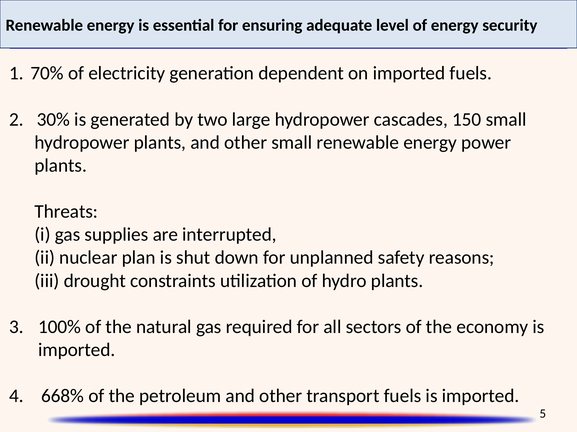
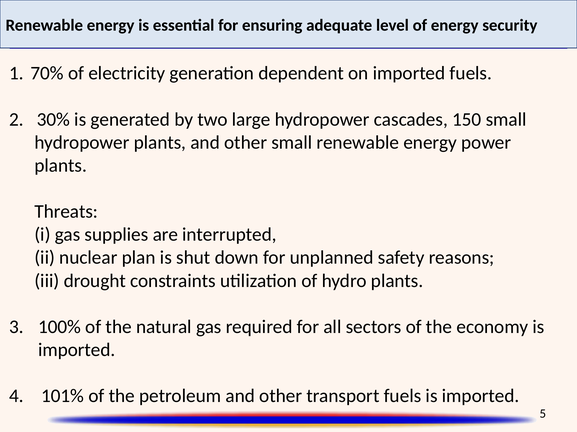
668%: 668% -> 101% (63, 397)
